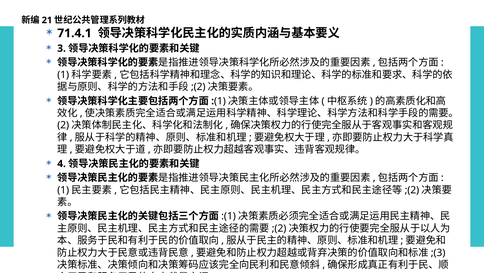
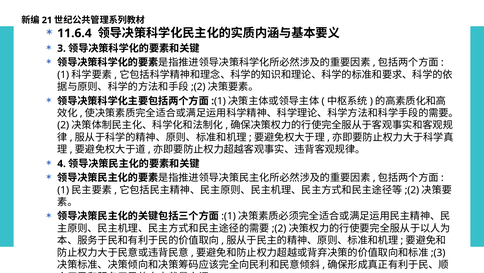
71.4.1: 71.4.1 -> 11.6.4 (74, 33)
